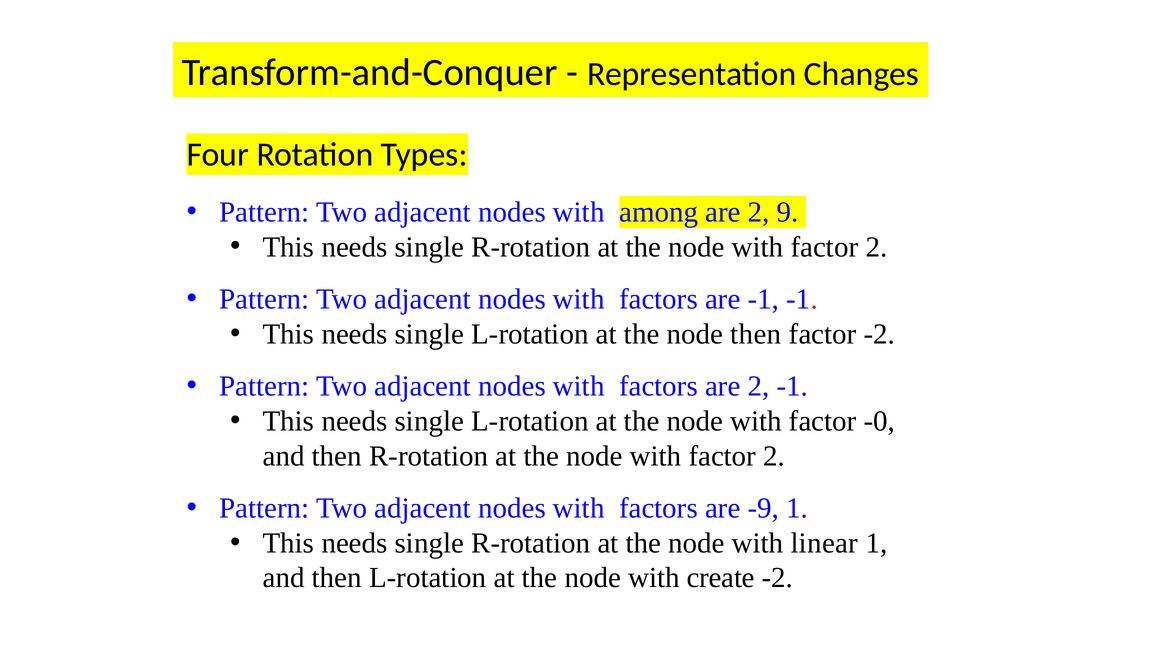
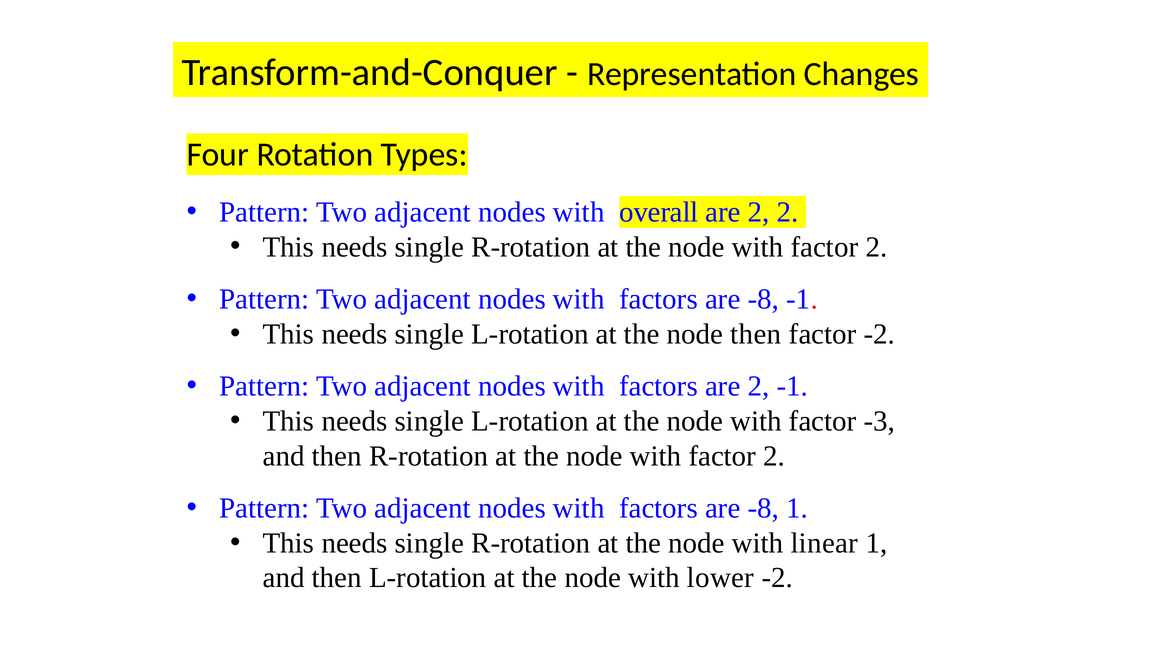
among: among -> overall (659, 212)
2 9: 9 -> 2 (788, 212)
-1: -1 -> -8 (763, 299)
-0: -0 -> -3 (879, 421)
-9: -9 -> -8 (763, 508)
create: create -> lower (721, 577)
